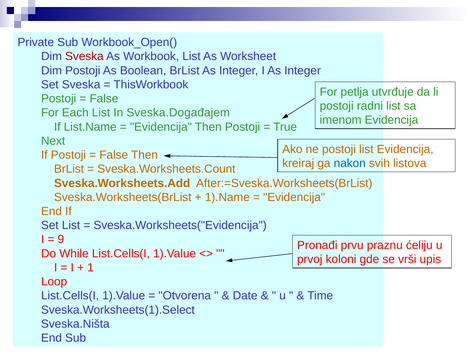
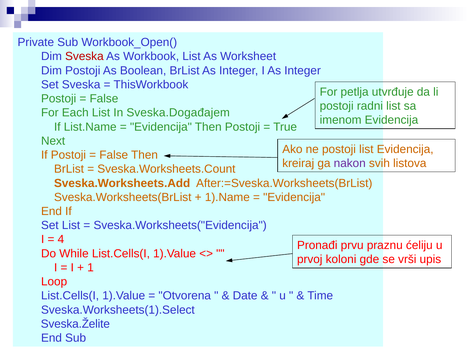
nakon colour: blue -> purple (350, 164)
9: 9 -> 4 (61, 240)
Sveska.Ništa: Sveska.Ništa -> Sveska.Želite (75, 324)
